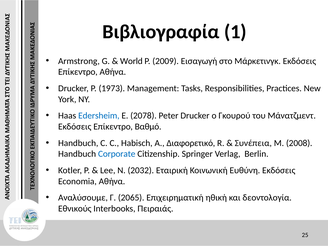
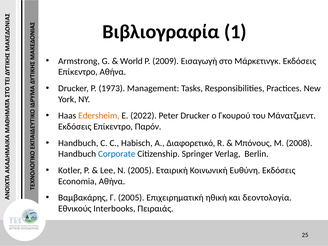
Edersheim colour: blue -> orange (99, 116)
2078: 2078 -> 2022 (144, 116)
Βαθμό: Βαθμό -> Παρόν (148, 127)
Συνέπεια: Συνέπεια -> Μπόνους (253, 143)
N 2032: 2032 -> 2005 (141, 170)
Αναλύσουμε: Αναλύσουμε -> Βαμβακάρης (83, 198)
Γ 2065: 2065 -> 2005 (131, 198)
